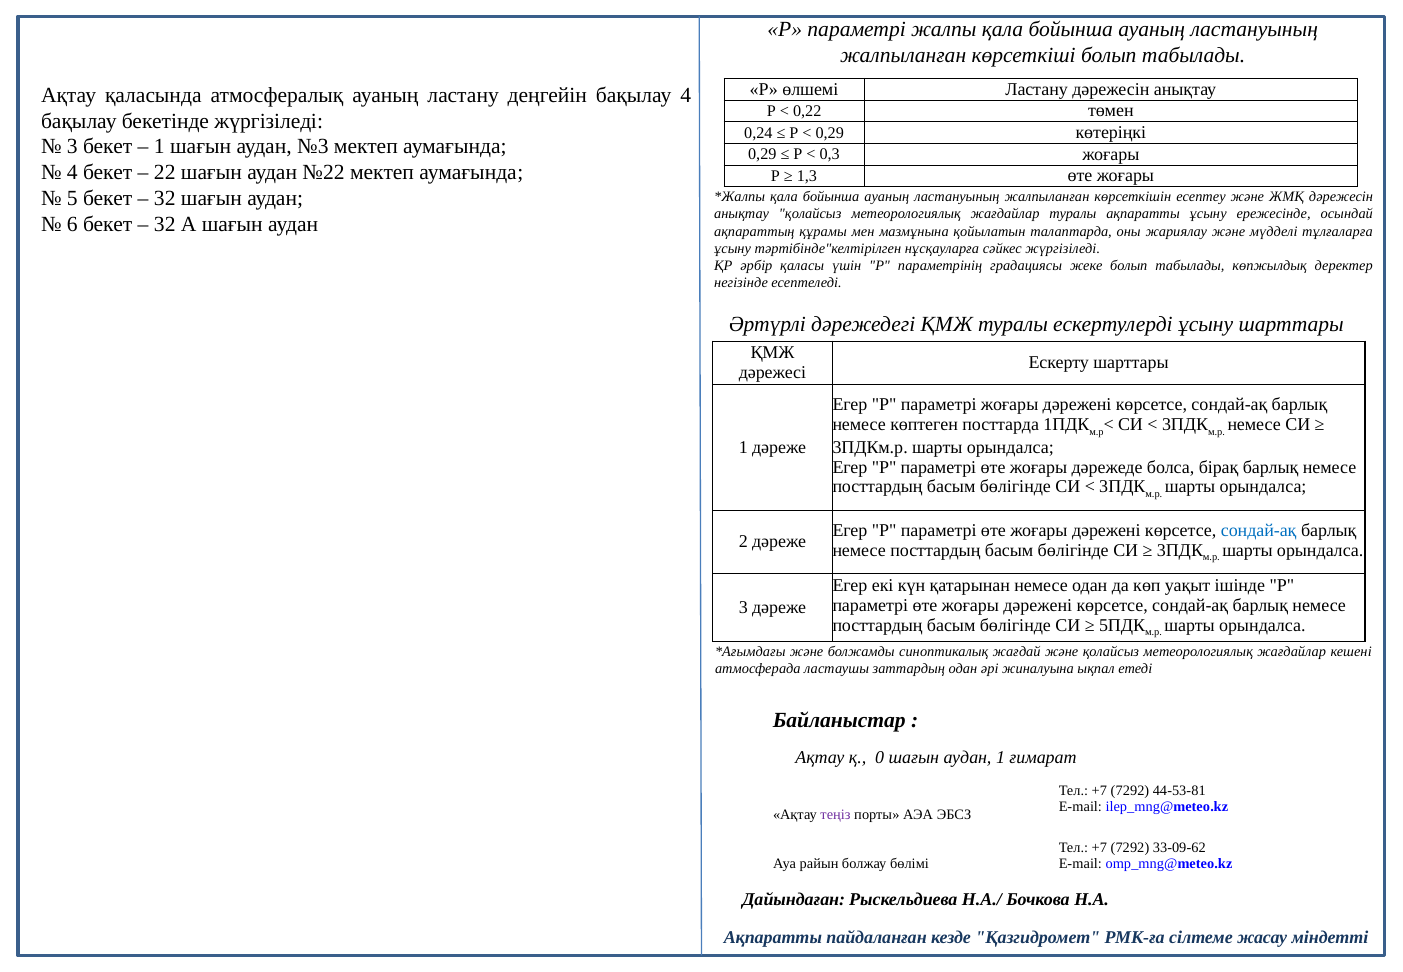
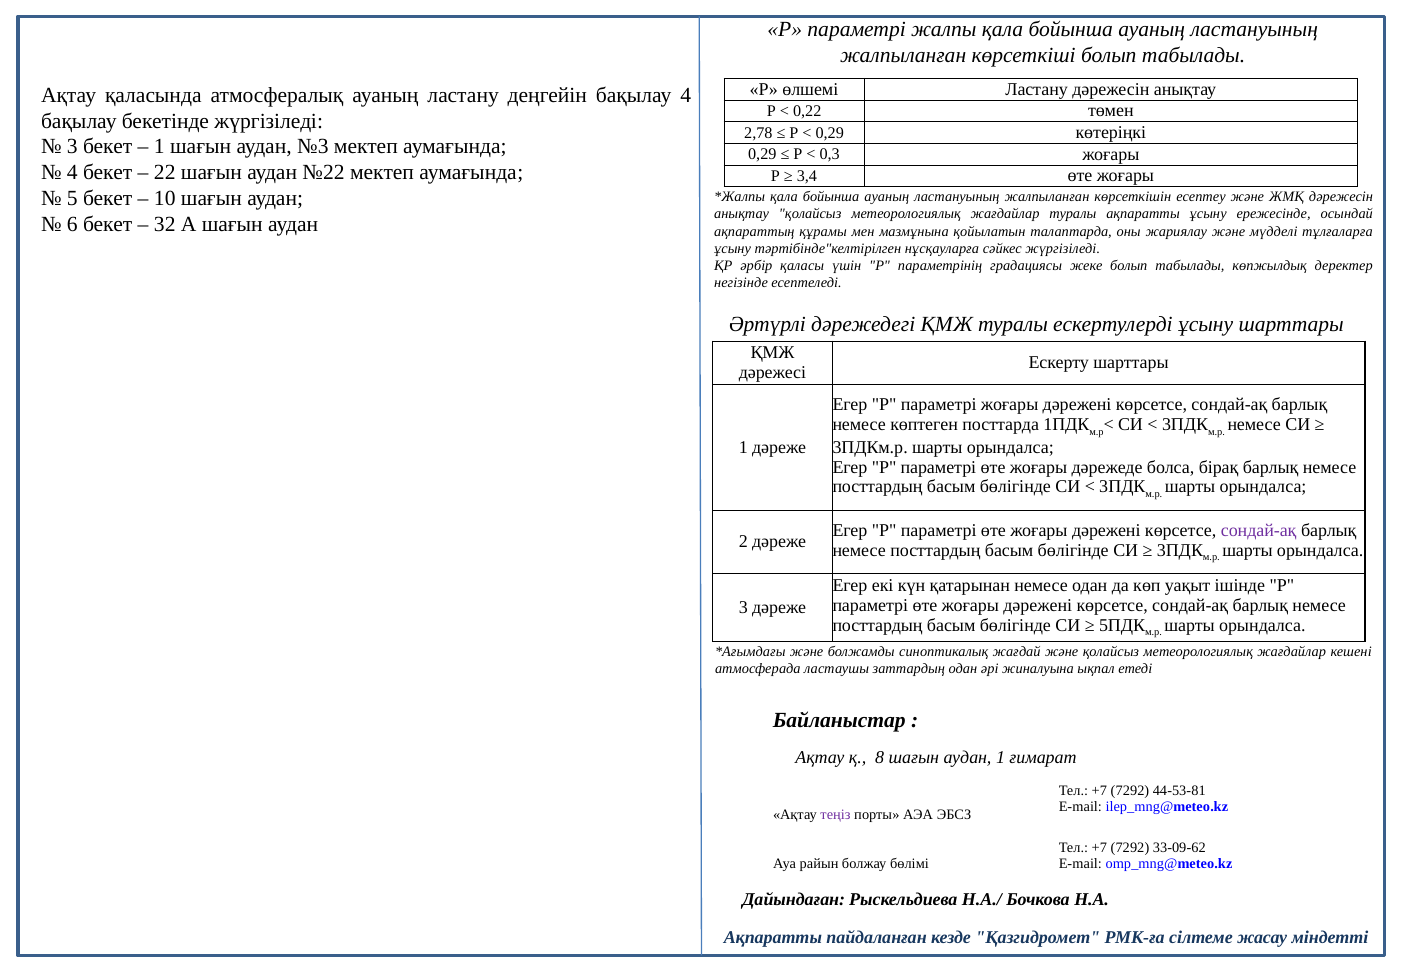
0,24: 0,24 -> 2,78 (758, 133)
1,3: 1,3 -> 3,4 (807, 176)
32: 32 -> 10 (165, 199)
сондай-ақ colour: blue -> purple (1259, 530)
0: 0 -> 8 (880, 757)
